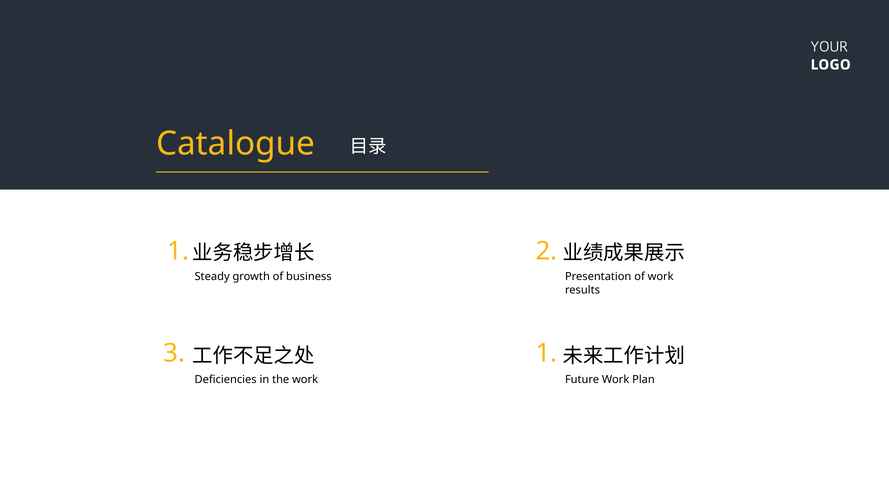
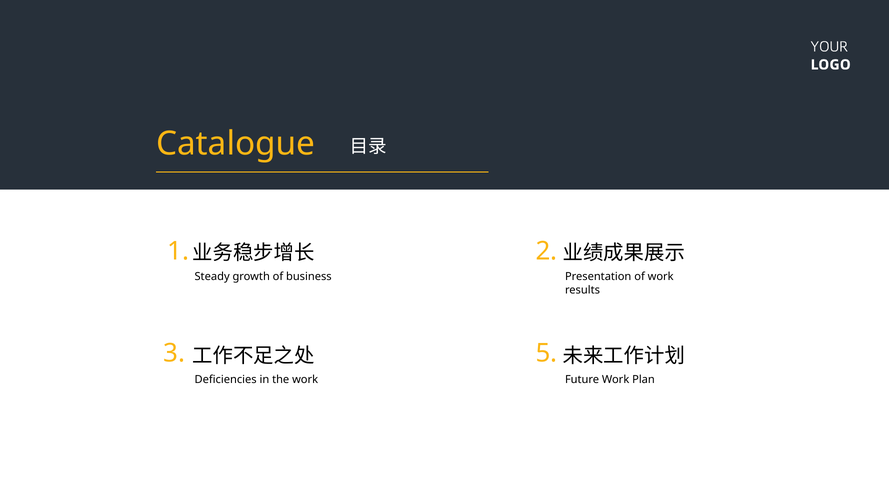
1: 1 -> 5 (547, 353)
